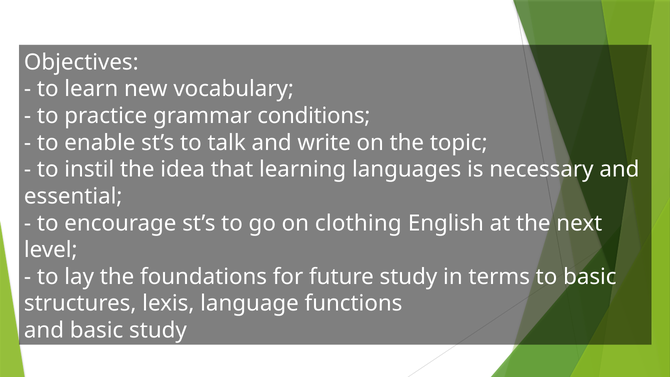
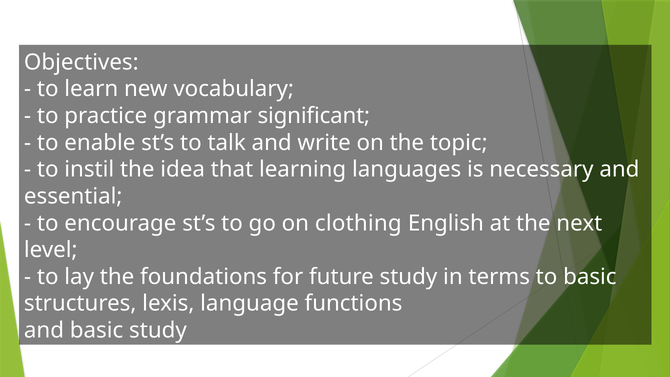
conditions: conditions -> significant (314, 116)
